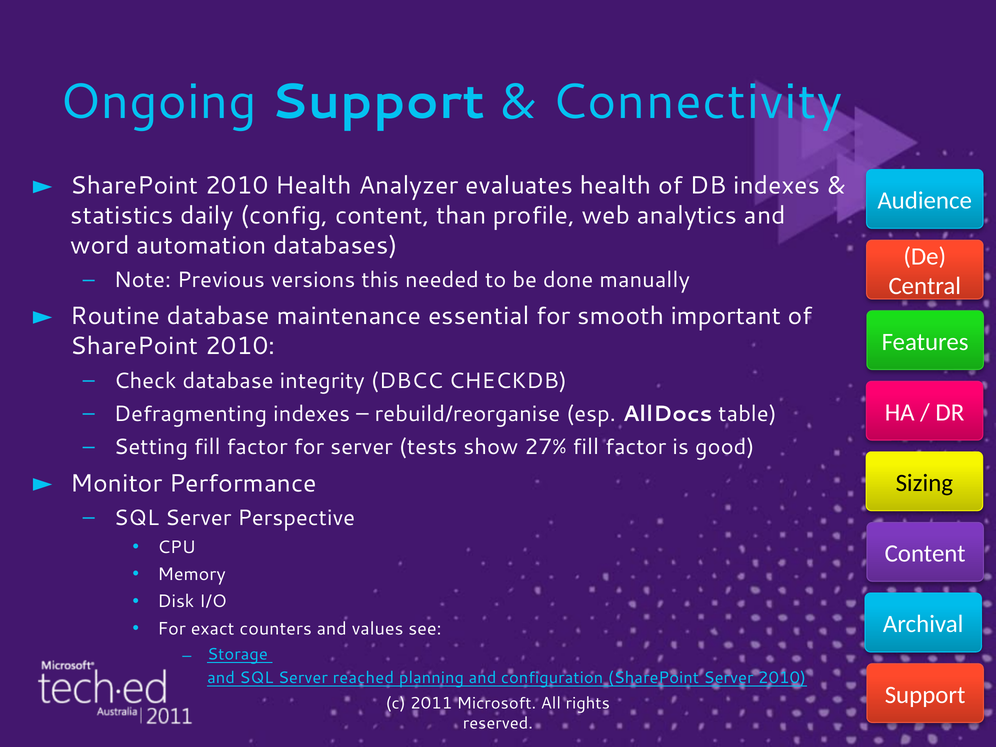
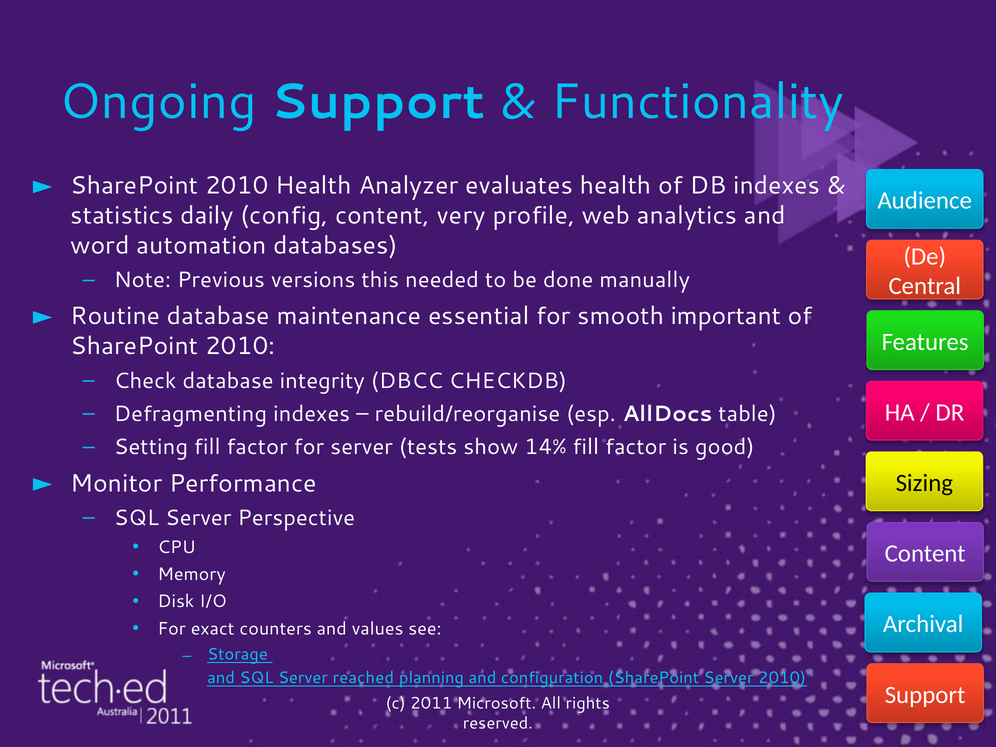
Connectivity: Connectivity -> Functionality (697, 102)
than: than -> very (461, 216)
27%: 27% -> 14% (545, 447)
